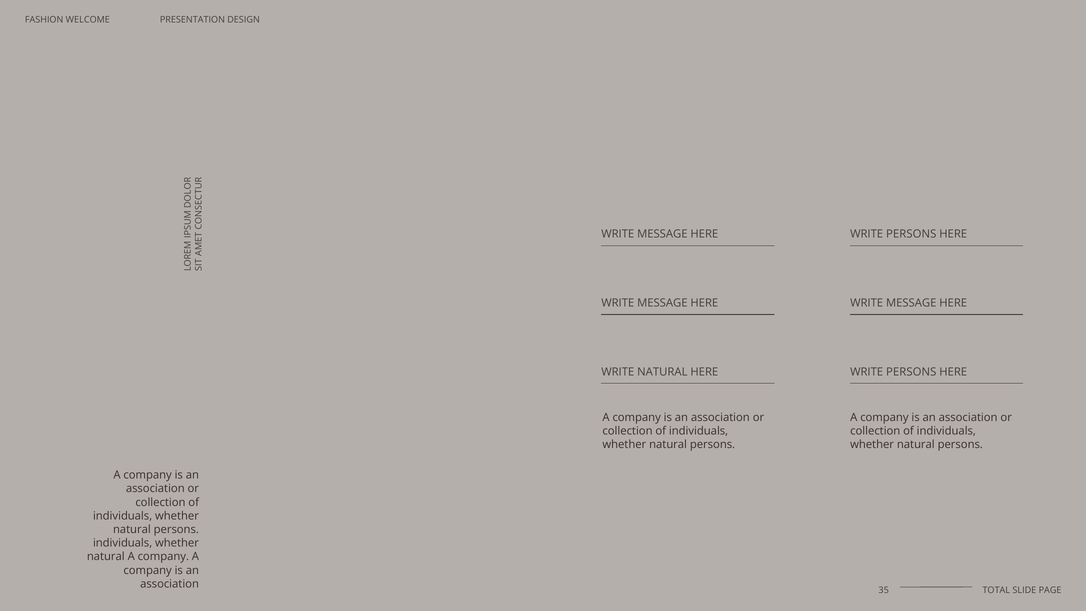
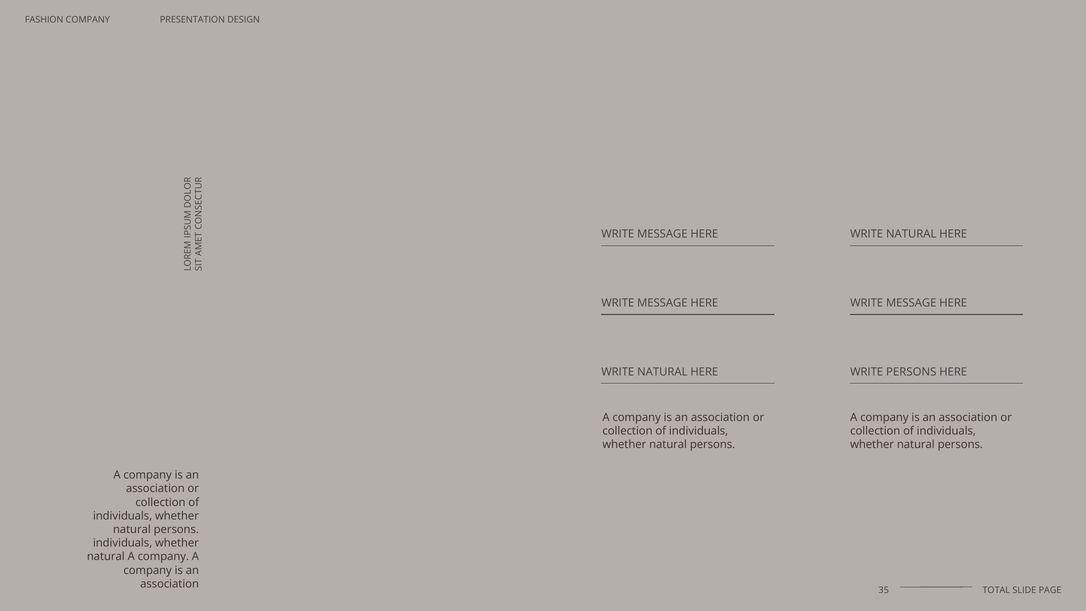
FASHION WELCOME: WELCOME -> COMPANY (88, 20)
PERSONS: PERSONS -> NATURAL (911, 234)
